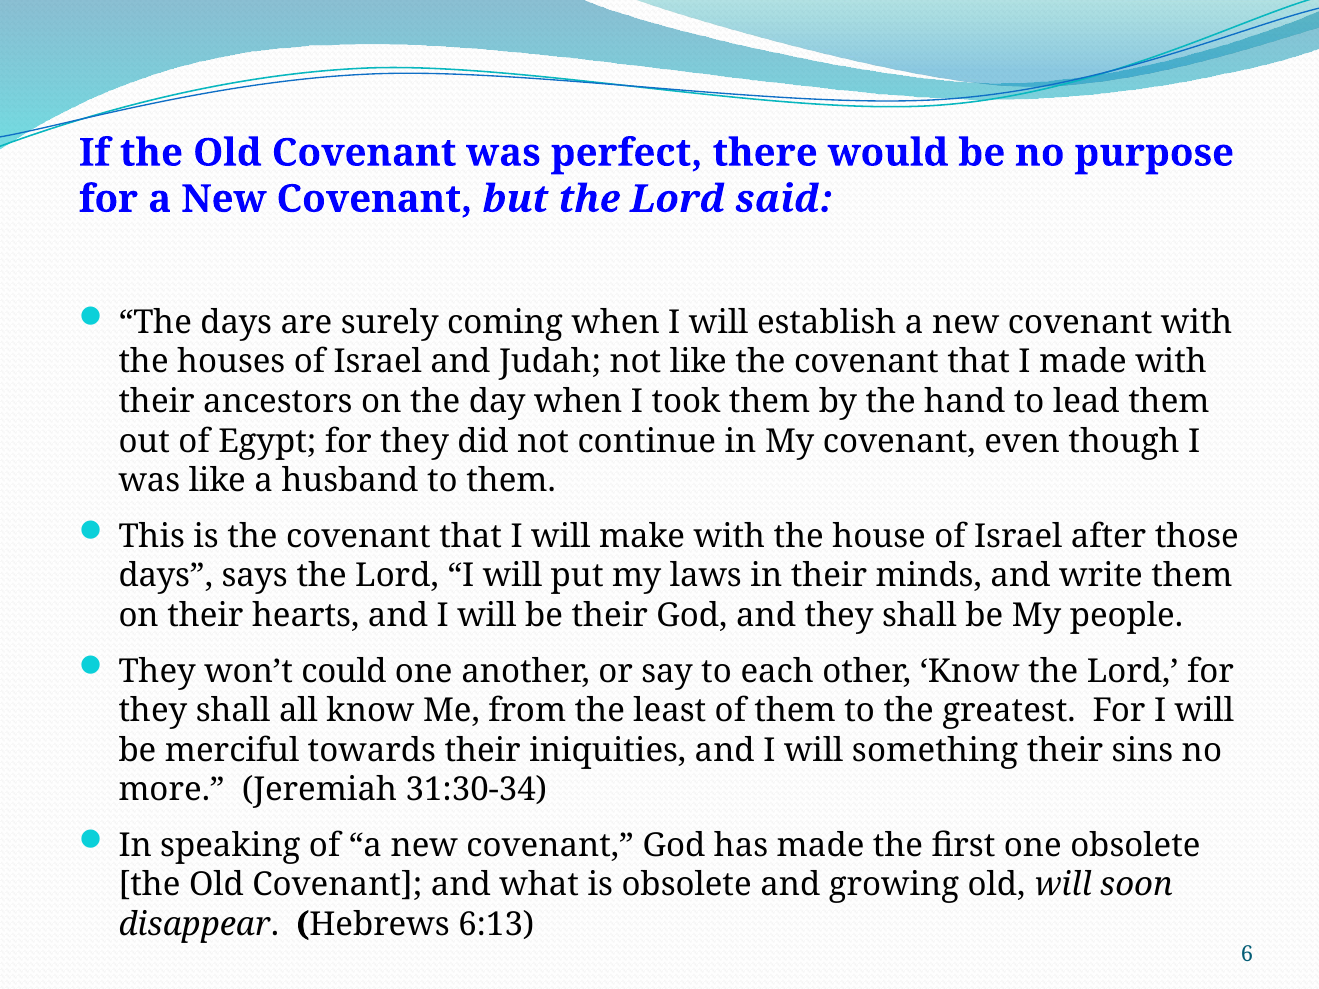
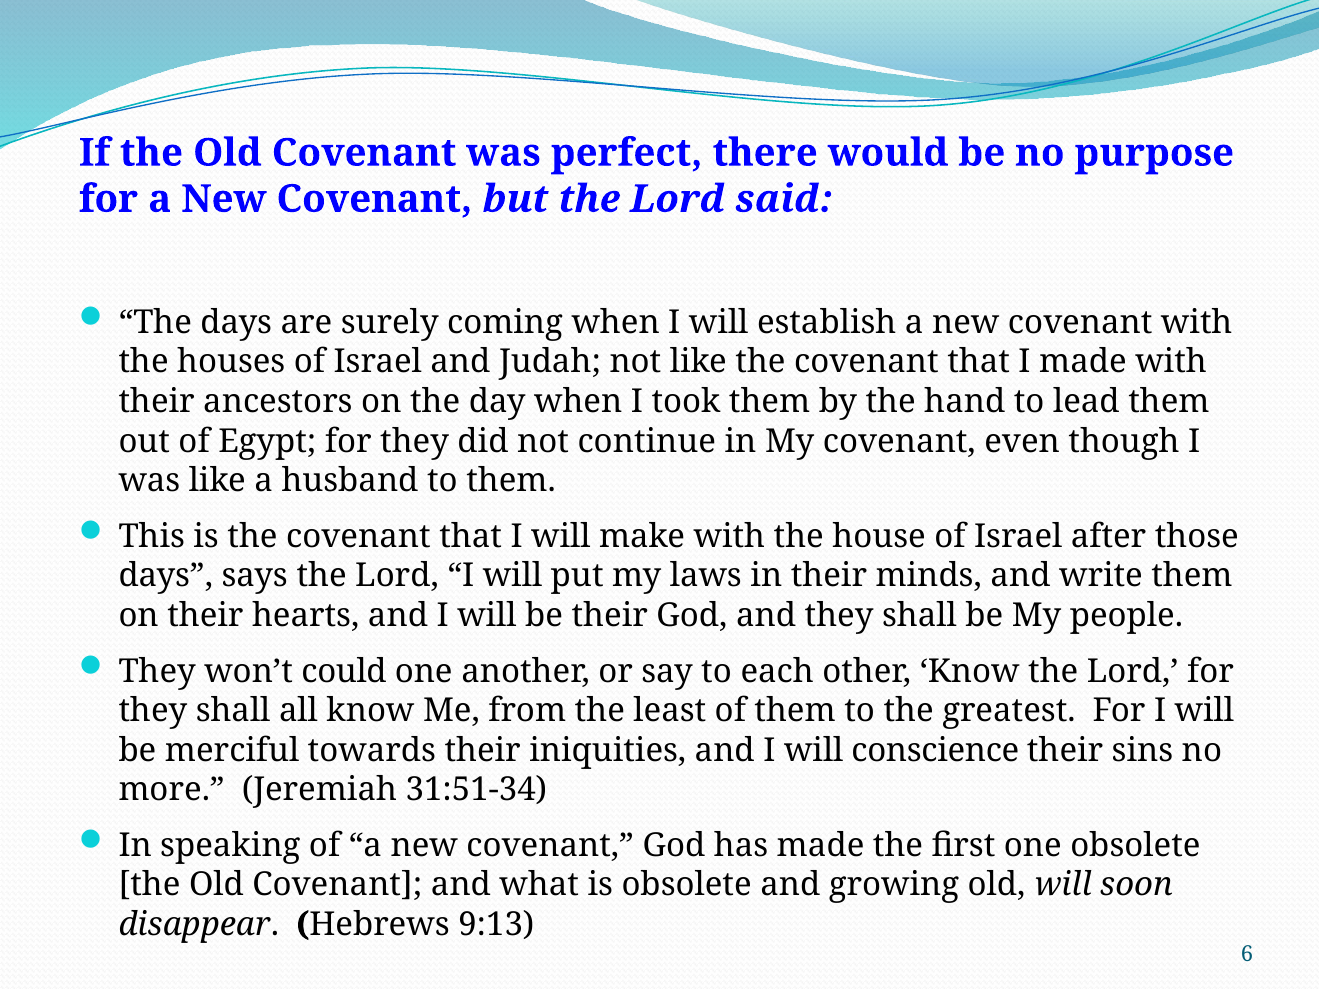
something: something -> conscience (935, 750)
31:30-34: 31:30-34 -> 31:51-34 (476, 790)
6:13: 6:13 -> 9:13 (496, 925)
